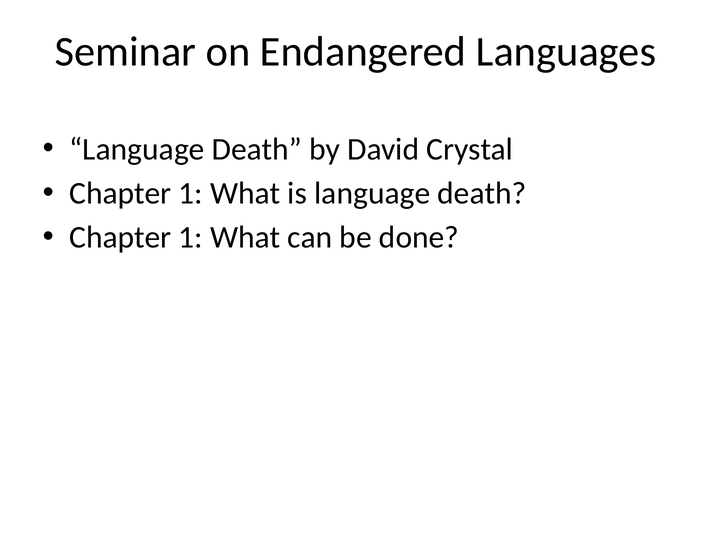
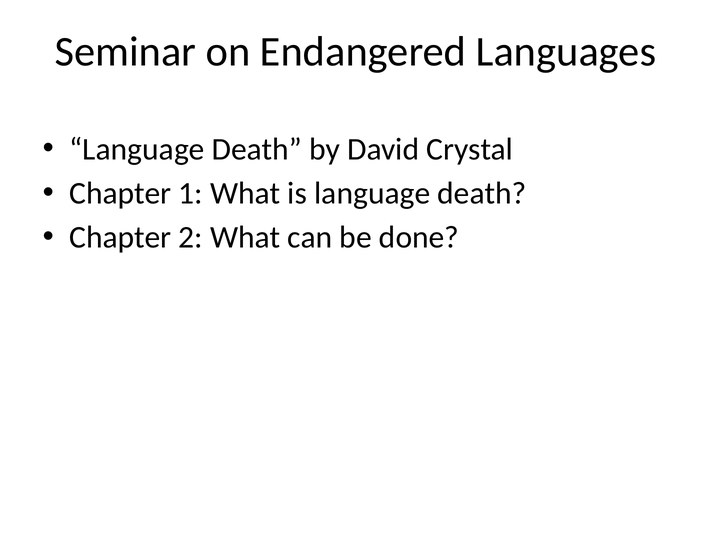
1: 1 -> 2 (191, 238)
